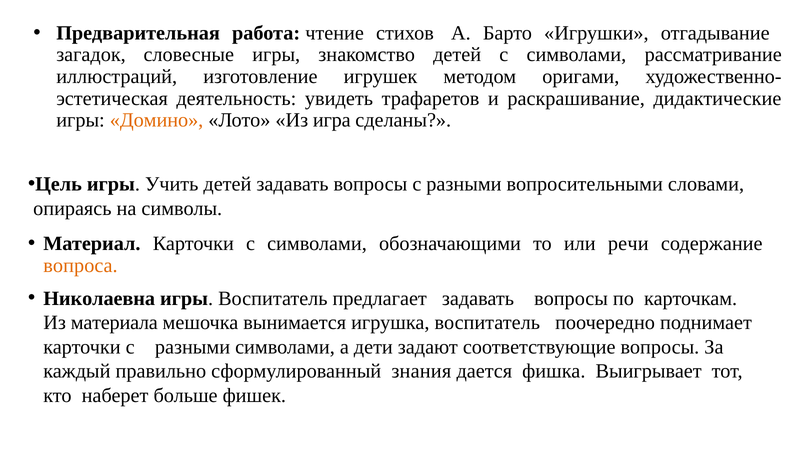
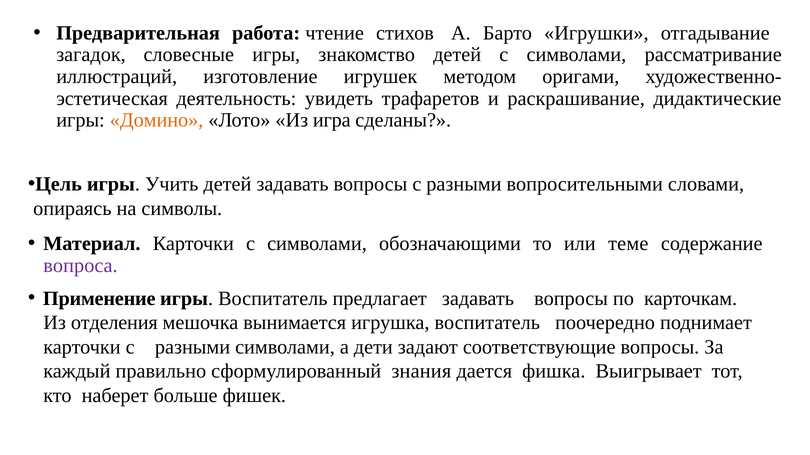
речи: речи -> теме (628, 244)
вопроса colour: orange -> purple (80, 266)
Николаевна: Николаевна -> Применение (99, 299)
материала: материала -> отделения (114, 323)
